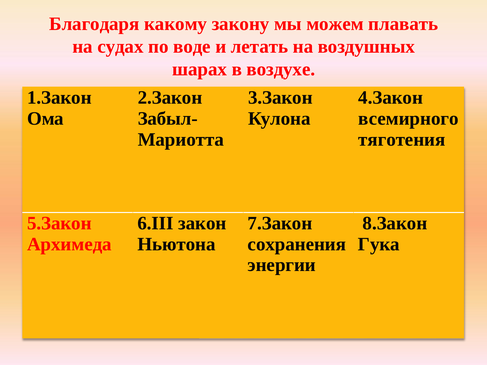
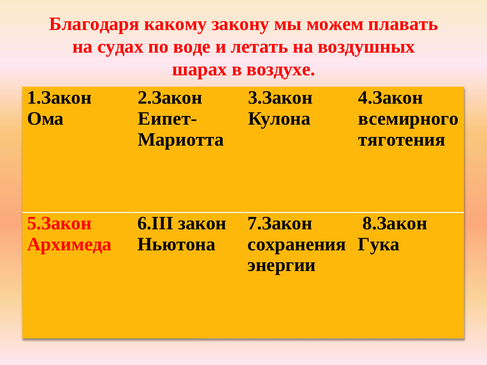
Забыл-: Забыл- -> Еипет- (168, 119)
